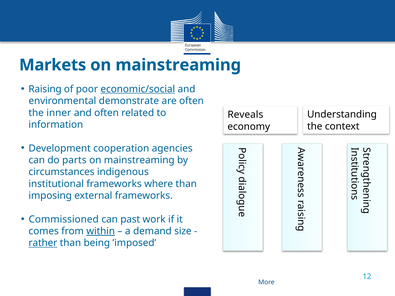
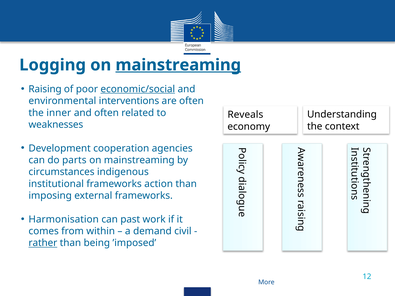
Markets: Markets -> Logging (53, 65)
mainstreaming underline: none -> present (178, 65)
demonstrate: demonstrate -> interventions (129, 101)
information: information -> weaknesses (56, 125)
where: where -> action (159, 184)
Commissioned: Commissioned -> Harmonisation (64, 219)
within underline: present -> none (101, 231)
size: size -> civil (183, 231)
